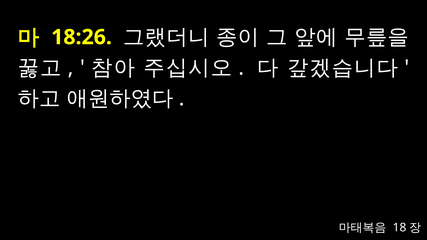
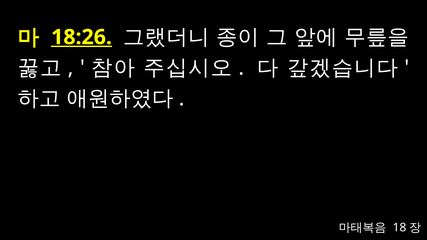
18:26 underline: none -> present (82, 37)
